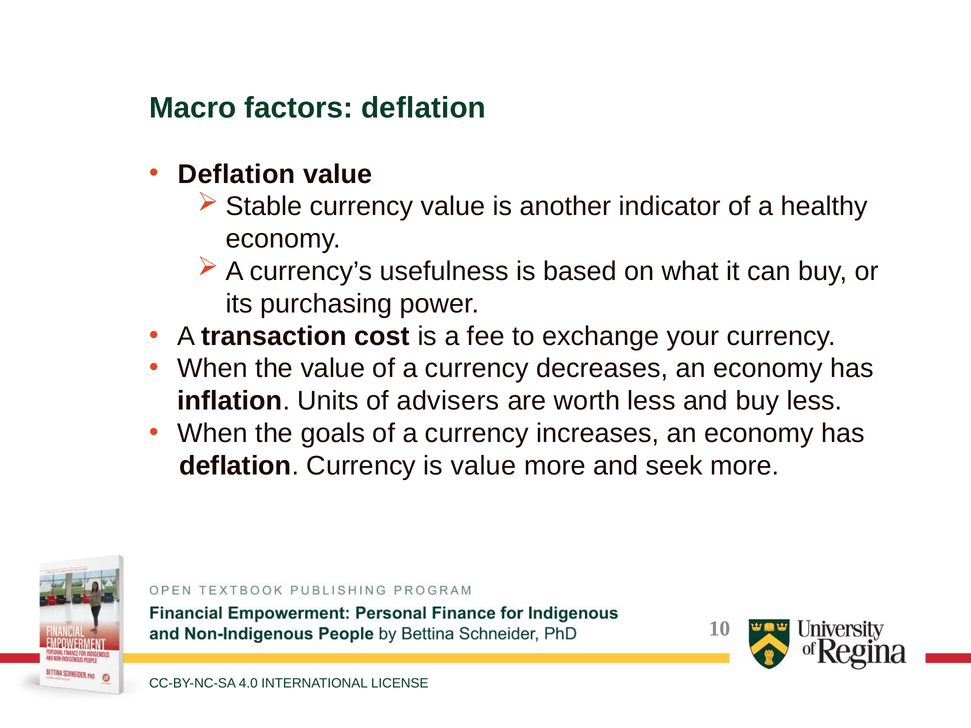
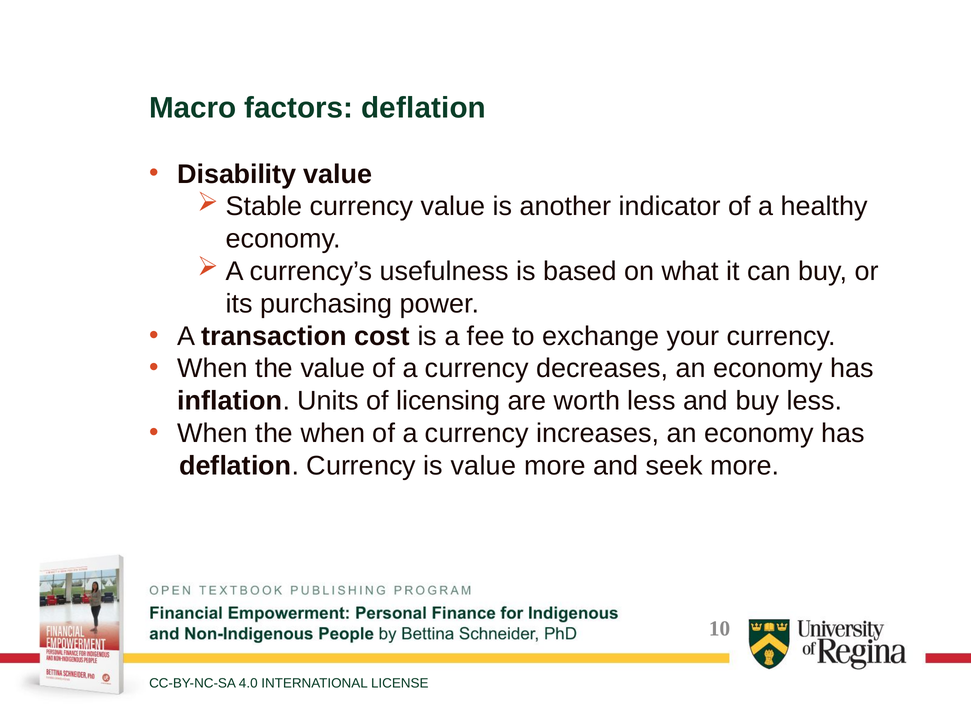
Deflation: Deflation -> Disability (237, 174)
advisers: advisers -> licensing (448, 401)
the goals: goals -> when (333, 434)
